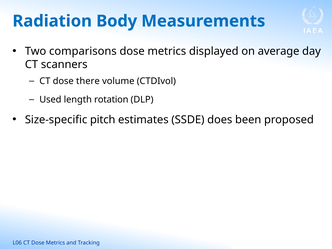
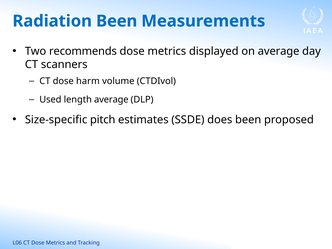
Radiation Body: Body -> Been (117, 21)
comparisons: comparisons -> recommends (83, 51)
there: there -> harm (88, 81)
length rotation: rotation -> average (111, 100)
